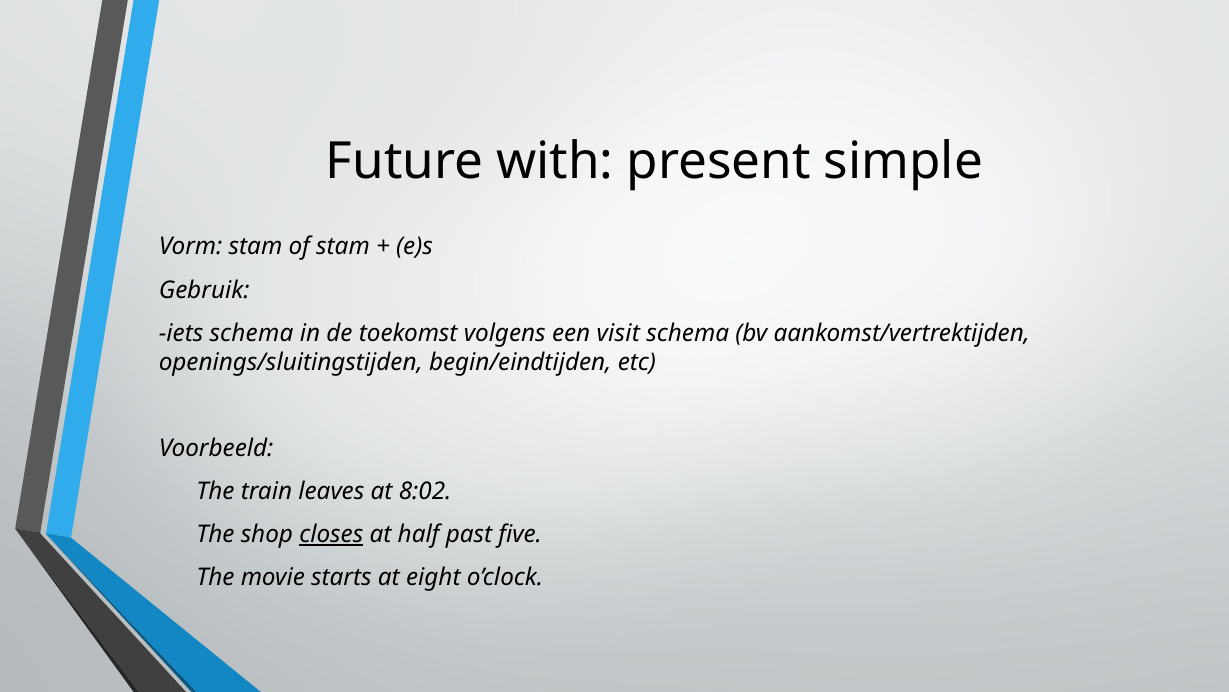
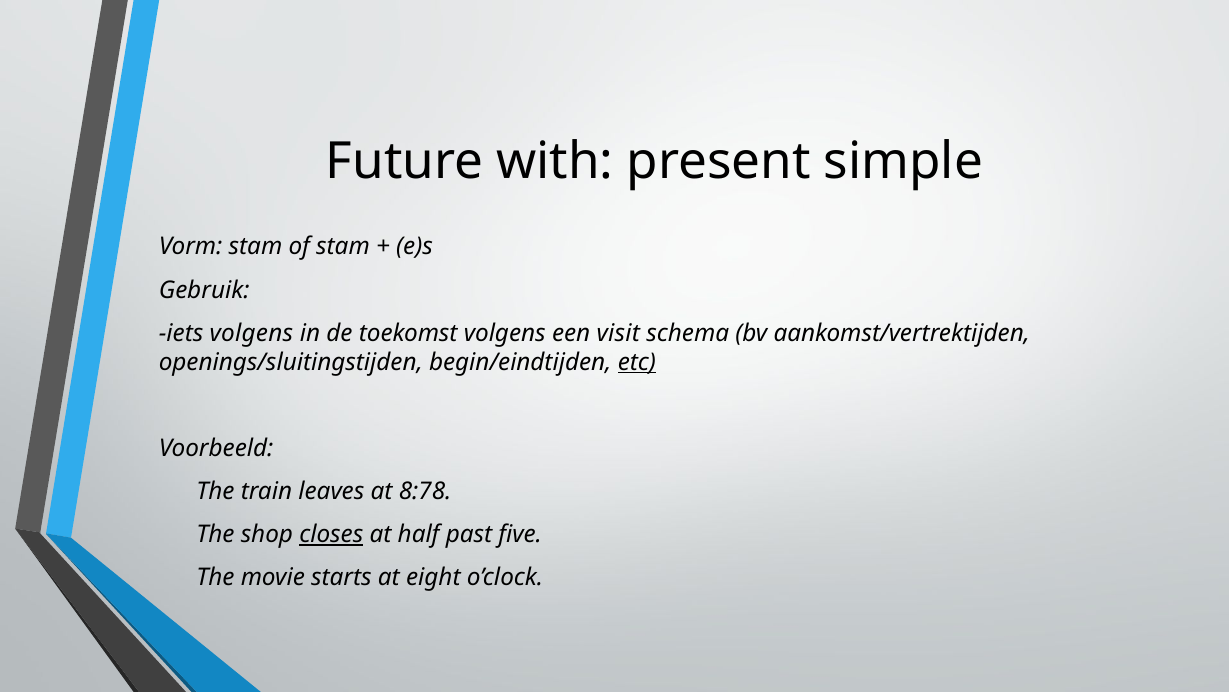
iets schema: schema -> volgens (251, 333)
etc underline: none -> present (637, 362)
8:02: 8:02 -> 8:78 (425, 491)
